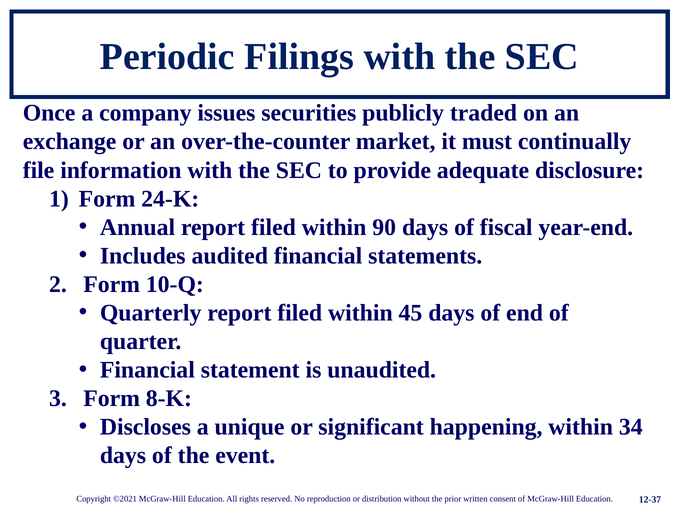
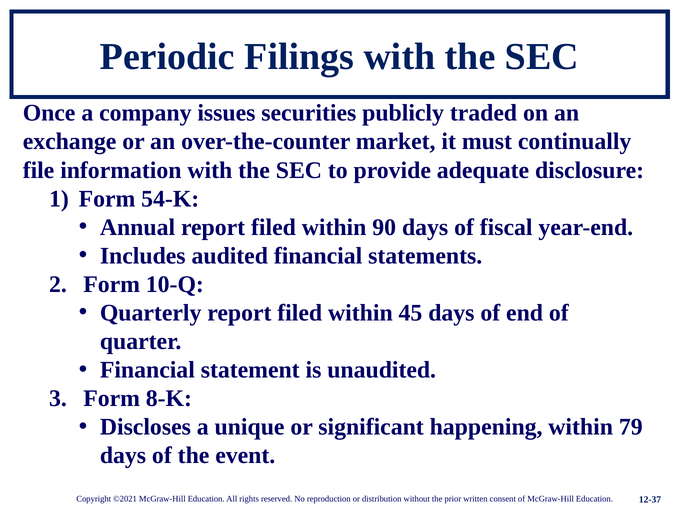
24-K: 24-K -> 54-K (170, 199)
34: 34 -> 79 (631, 427)
